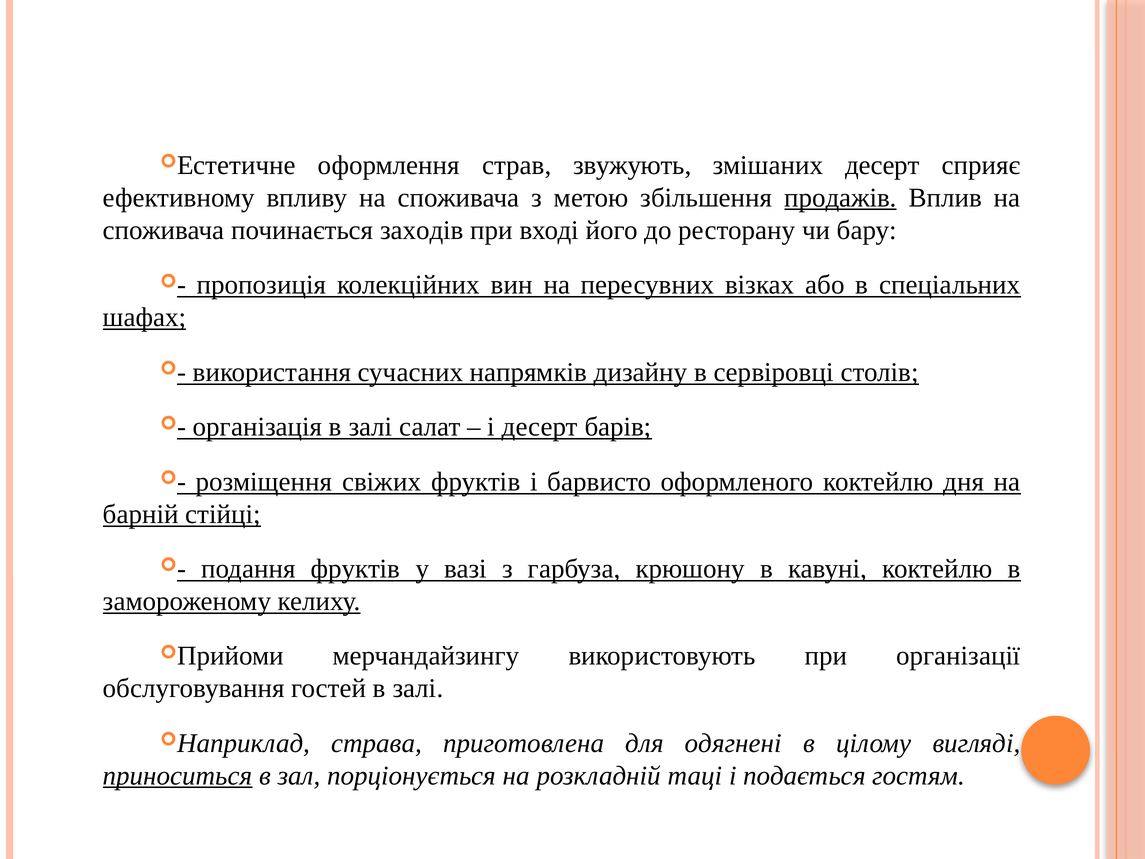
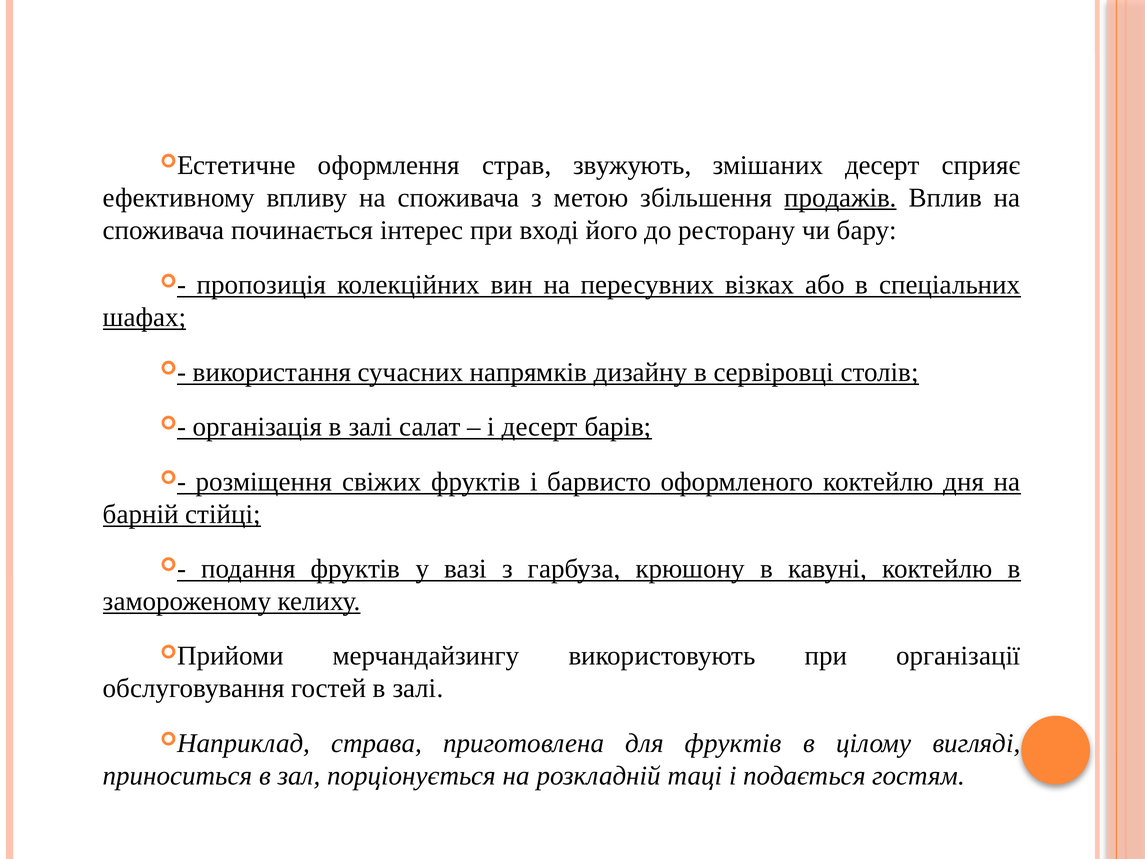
заходів: заходів -> інтерес (422, 230)
для одягнені: одягнені -> фруктів (733, 743)
приноситься underline: present -> none (178, 775)
